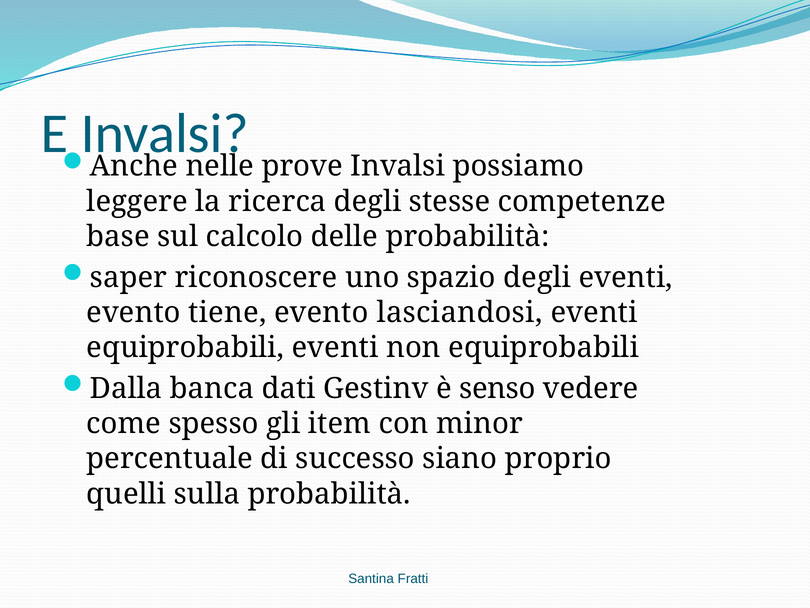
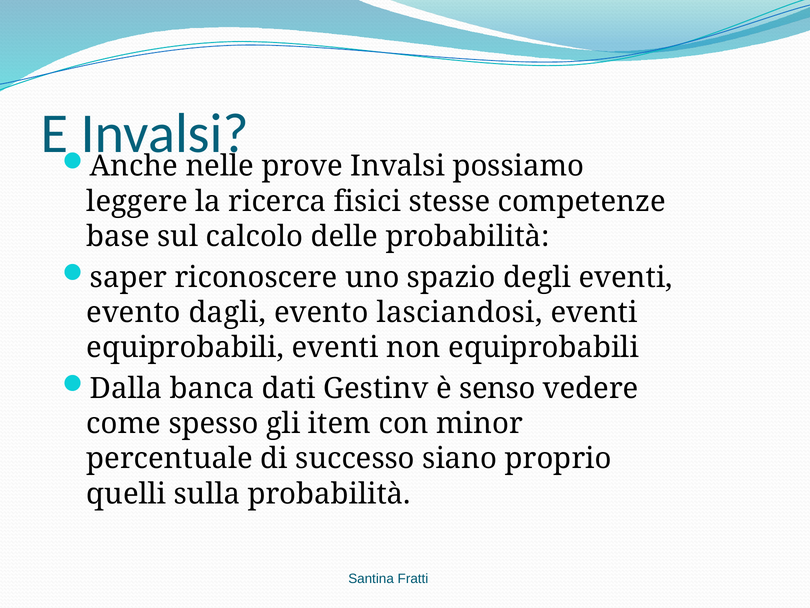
ricerca degli: degli -> fisici (368, 201)
tiene: tiene -> dagli (227, 312)
